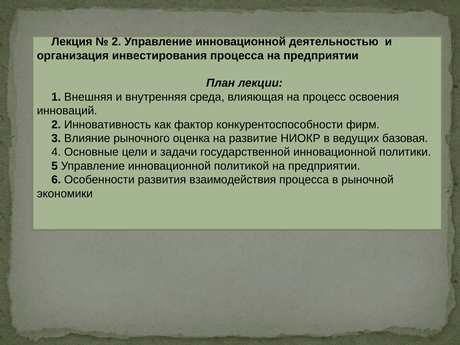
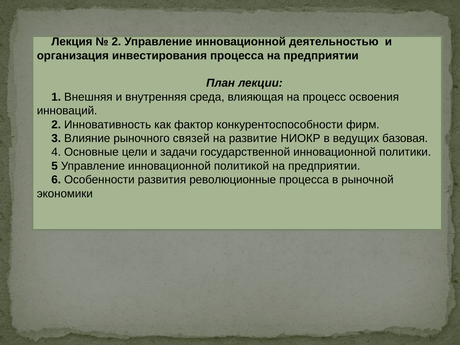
оценка: оценка -> связей (191, 138)
взаимодействия: взаимодействия -> революционные (233, 180)
